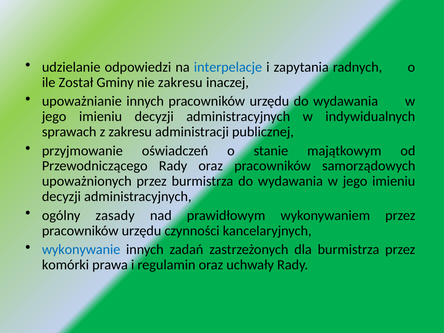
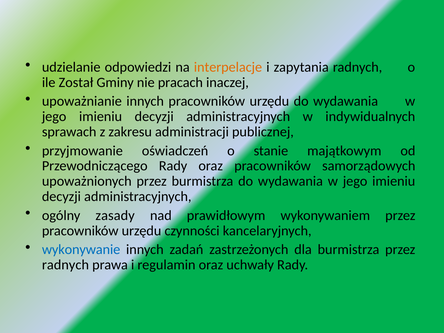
interpelacje colour: blue -> orange (228, 67)
nie zakresu: zakresu -> pracach (180, 83)
komórki: komórki -> radnych (65, 265)
